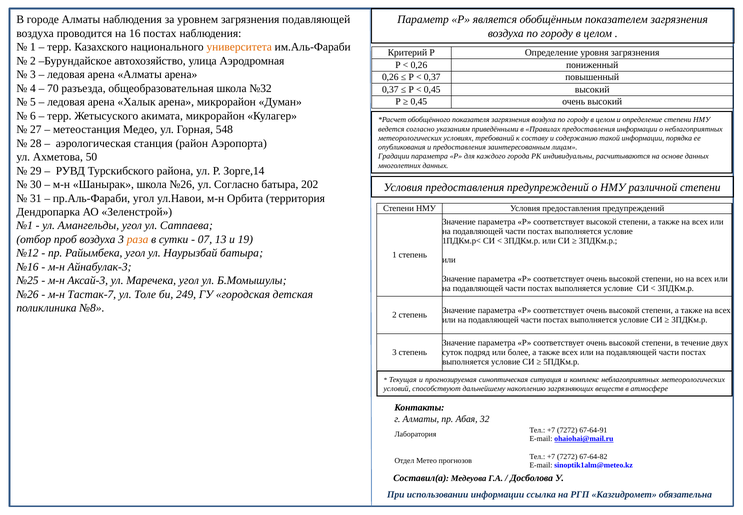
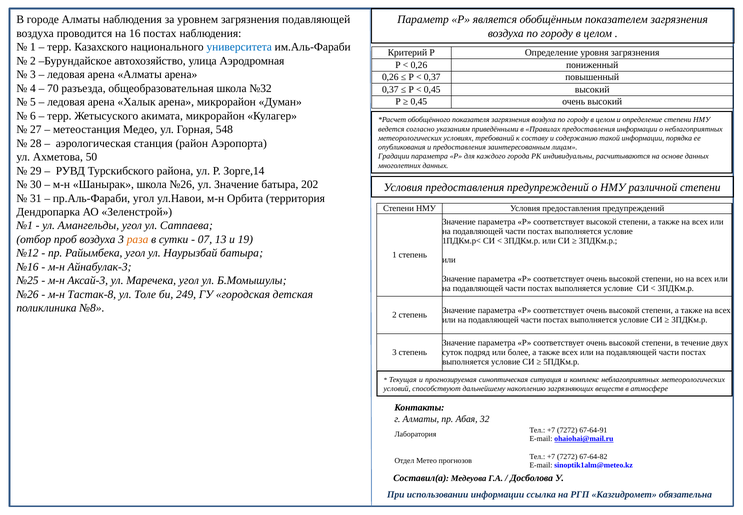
университета colour: orange -> blue (239, 47)
ул Согласно: Согласно -> Значение (236, 184)
Тастак-7: Тастак-7 -> Тастак-8 (92, 294)
